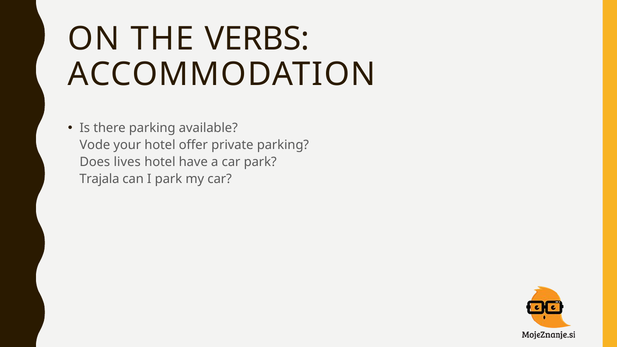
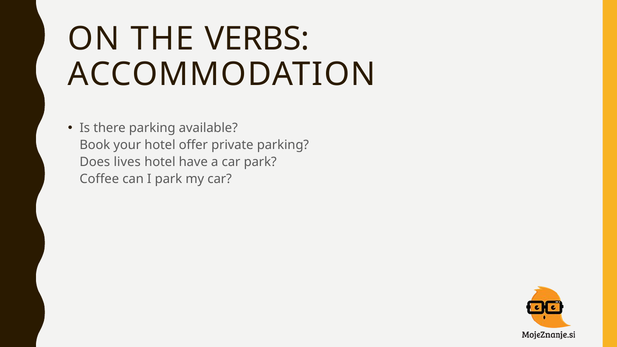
Vode: Vode -> Book (95, 145)
Trajala: Trajala -> Coffee (99, 179)
